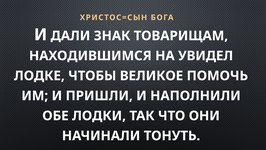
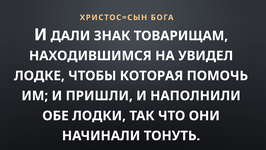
ВЕЛИКОЕ: ВЕЛИКОЕ -> КОТОРАЯ (152, 76)
